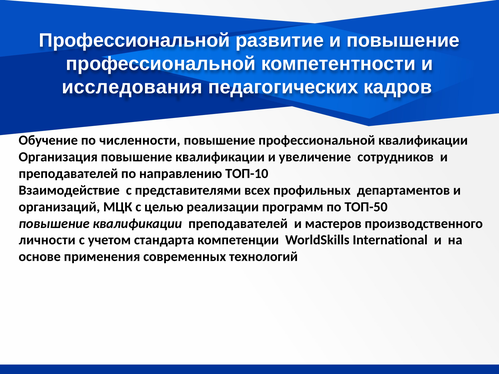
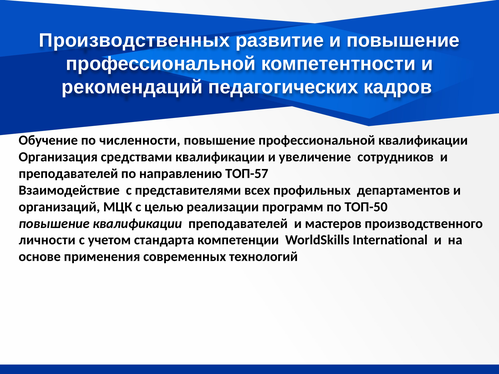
Профессиональной: Профессиональной -> Производственных (134, 40)
исследования: исследования -> рекомендаций (132, 87)
Организация повышение: повышение -> средствами (136, 157)
ТОП-10: ТОП-10 -> ТОП-57 (247, 174)
